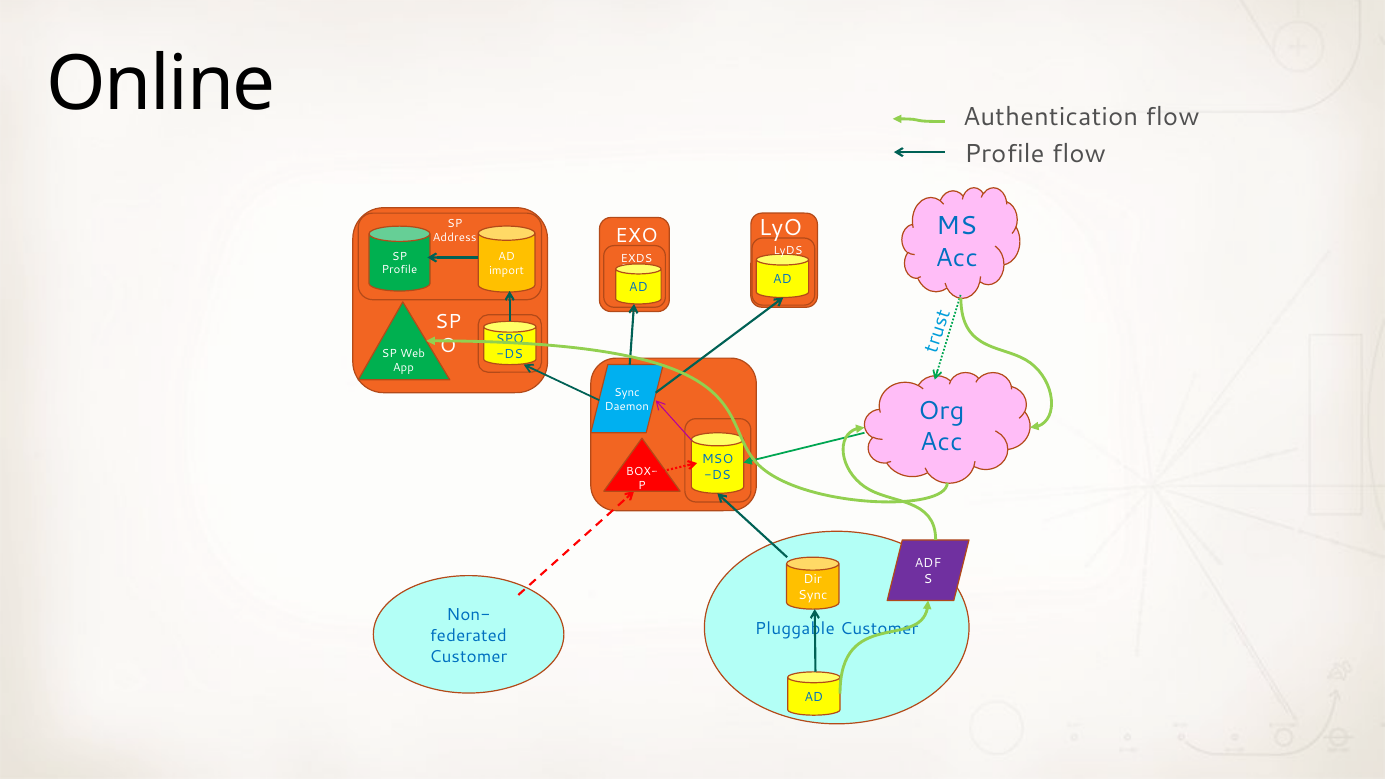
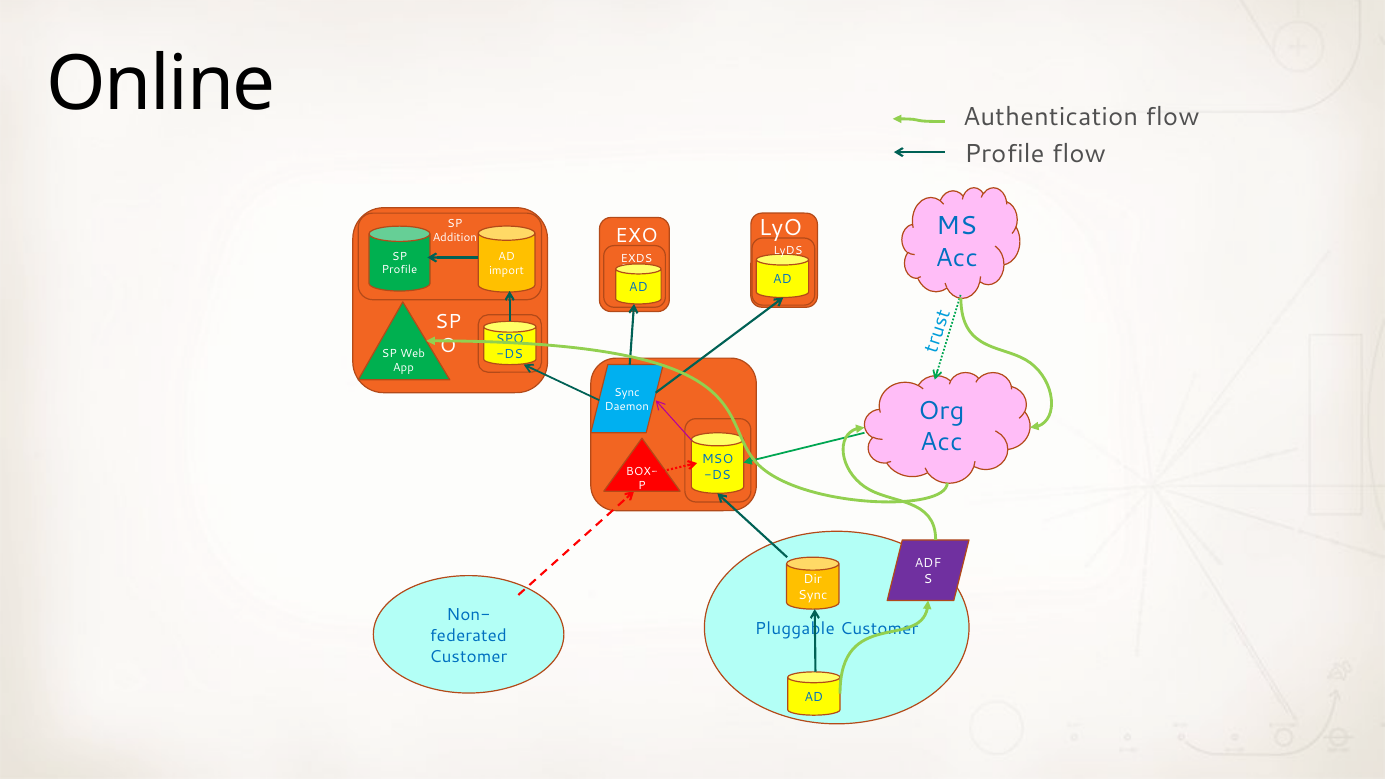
Address: Address -> Addition (455, 238)
